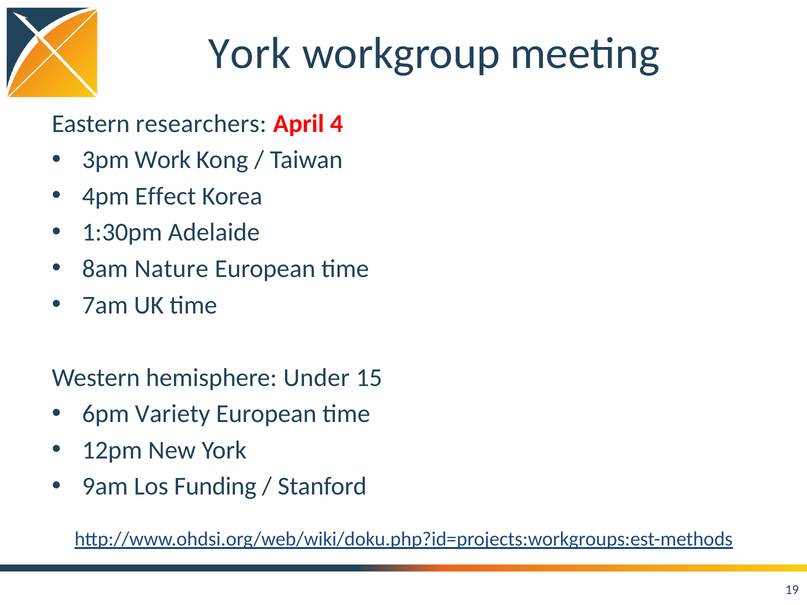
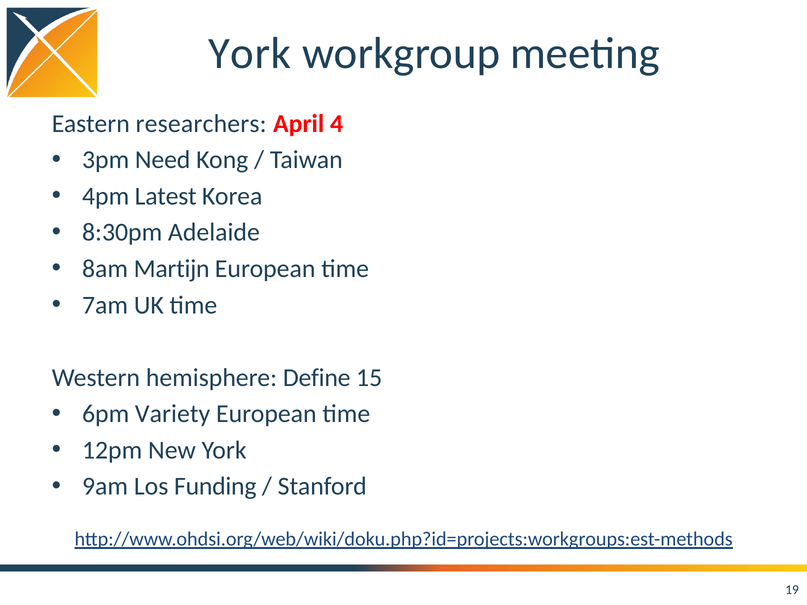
Work: Work -> Need (163, 160)
Effect: Effect -> Latest (166, 196)
1:30pm: 1:30pm -> 8:30pm (122, 233)
Nature: Nature -> Martijn (172, 269)
Under: Under -> Define (317, 378)
